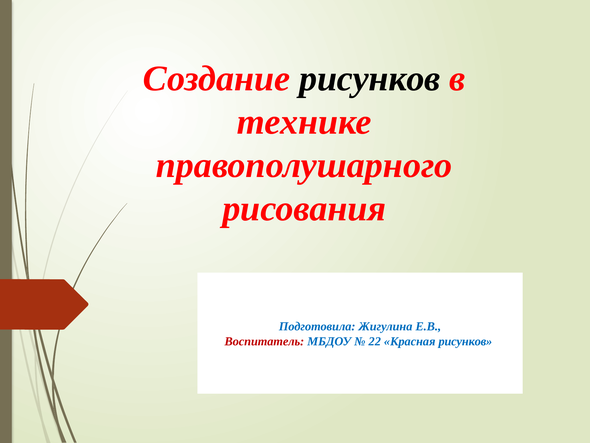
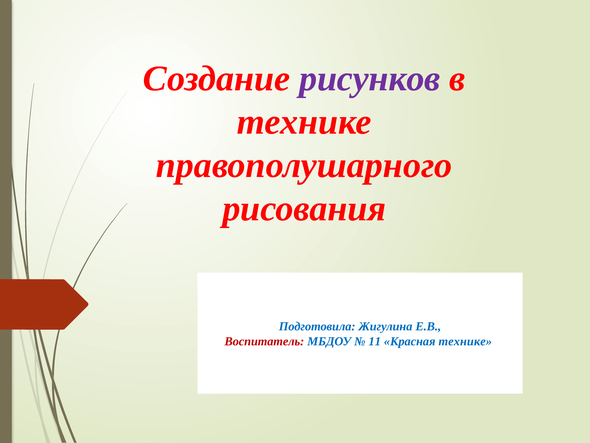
рисунков colour: black -> purple (370, 79)
22: 22 -> 11 (375, 341)
Красная рисунков: рисунков -> технике (465, 341)
